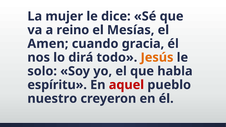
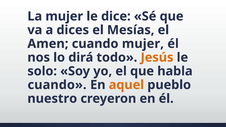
reino: reino -> dices (73, 30)
cuando gracia: gracia -> mujer (143, 44)
espíritu: espíritu -> cuando (57, 85)
aquel colour: red -> orange (126, 85)
